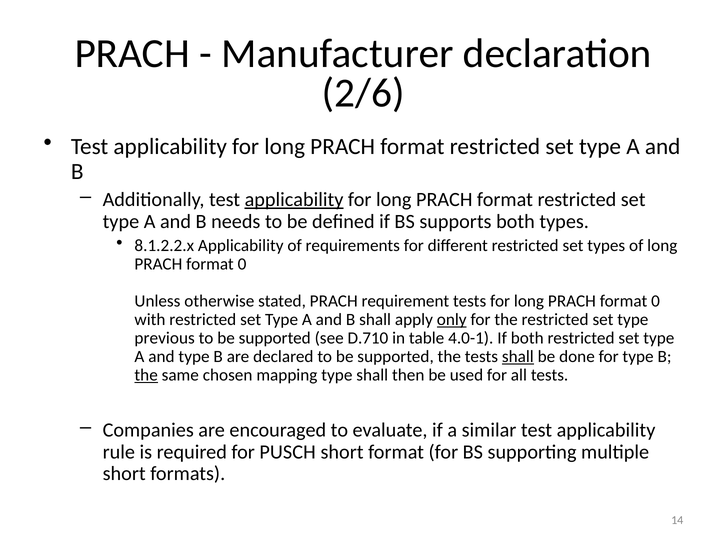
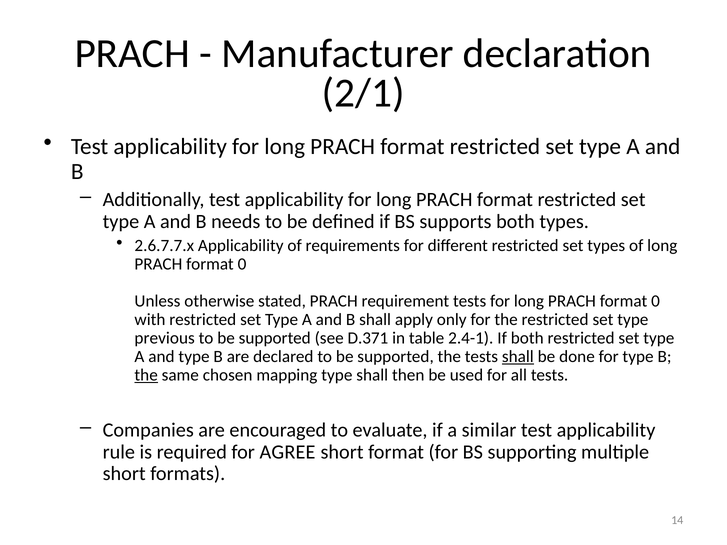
2/6: 2/6 -> 2/1 (363, 93)
applicability underline: present -> none (294, 200)
8.1.2.2.x: 8.1.2.2.x -> 2.6.7.7.x (164, 246)
only underline: present -> none (452, 320)
D.710: D.710 -> D.371 (368, 338)
4.0-1: 4.0-1 -> 2.4-1 (471, 338)
PUSCH: PUSCH -> AGREE (288, 452)
